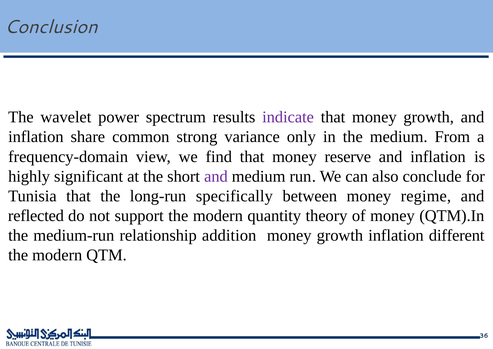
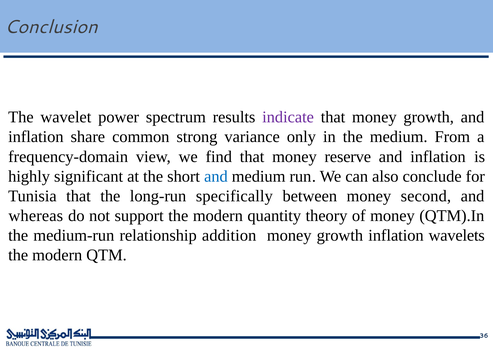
and colour: purple -> blue (216, 176)
regime: regime -> second (426, 196)
reflected: reflected -> whereas (36, 215)
different: different -> wavelets (457, 235)
